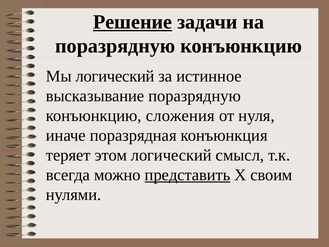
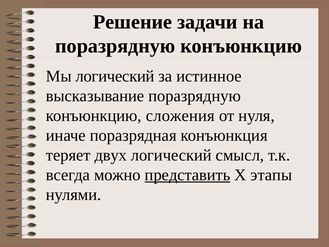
Решение underline: present -> none (133, 22)
этом: этом -> двух (111, 155)
своим: своим -> этапы (271, 175)
